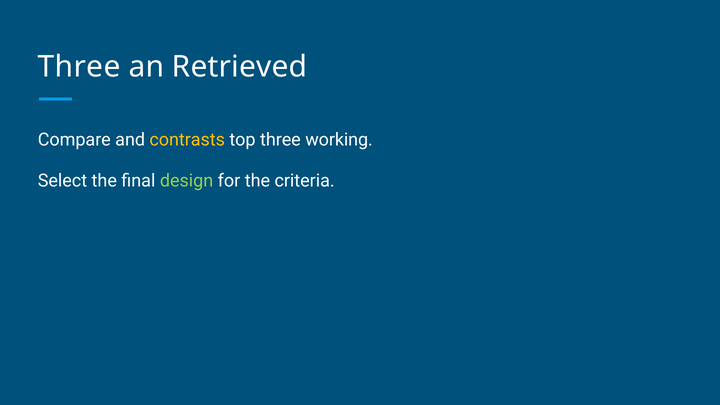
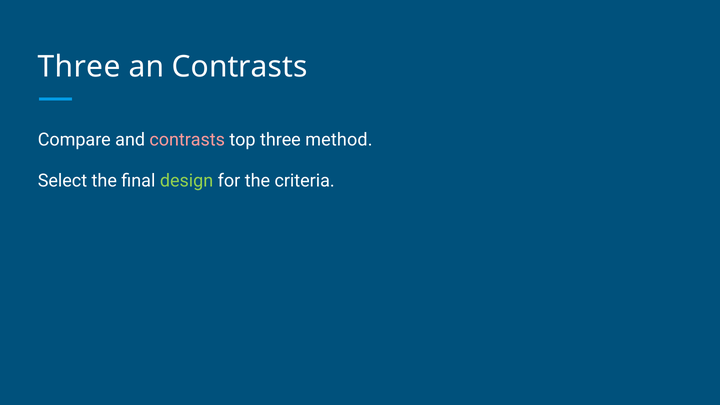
an Retrieved: Retrieved -> Contrasts (240, 67)
contrasts colour: yellow -> pink (187, 140)
working: working -> method (339, 140)
